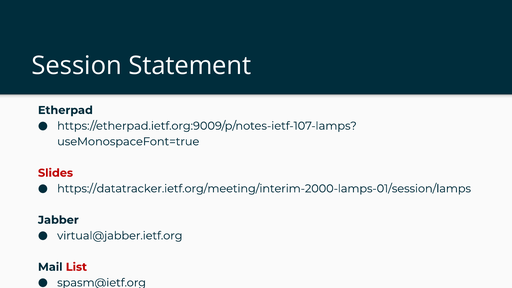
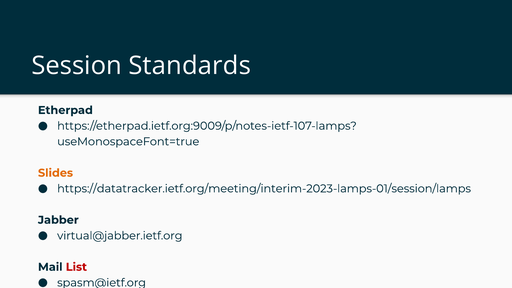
Statement: Statement -> Standards (190, 66)
Slides colour: red -> orange (55, 173)
https://datatracker.ietf.org/meeting/interim-2000-lamps-01/session/lamps: https://datatracker.ietf.org/meeting/interim-2000-lamps-01/session/lamps -> https://datatracker.ietf.org/meeting/interim-2023-lamps-01/session/lamps (264, 189)
